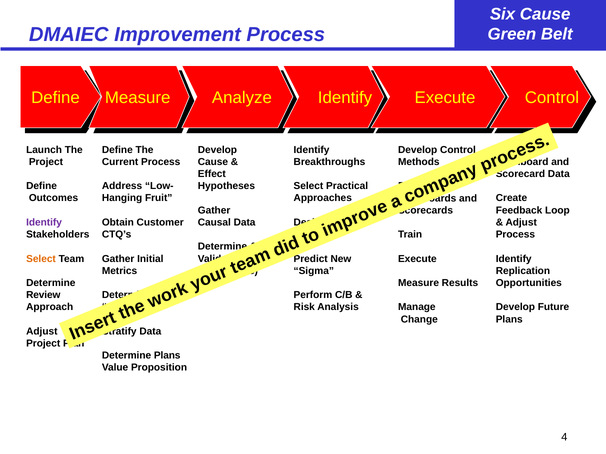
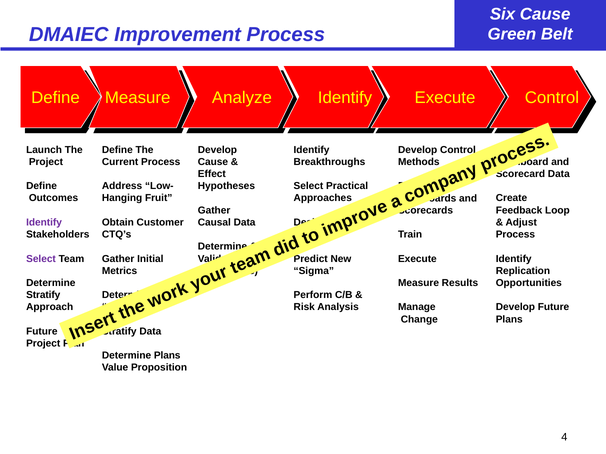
Select colour: orange -> purple (41, 259)
Review: Review -> Stratify (43, 295)
Adjust: Adjust -> Future (42, 332)
